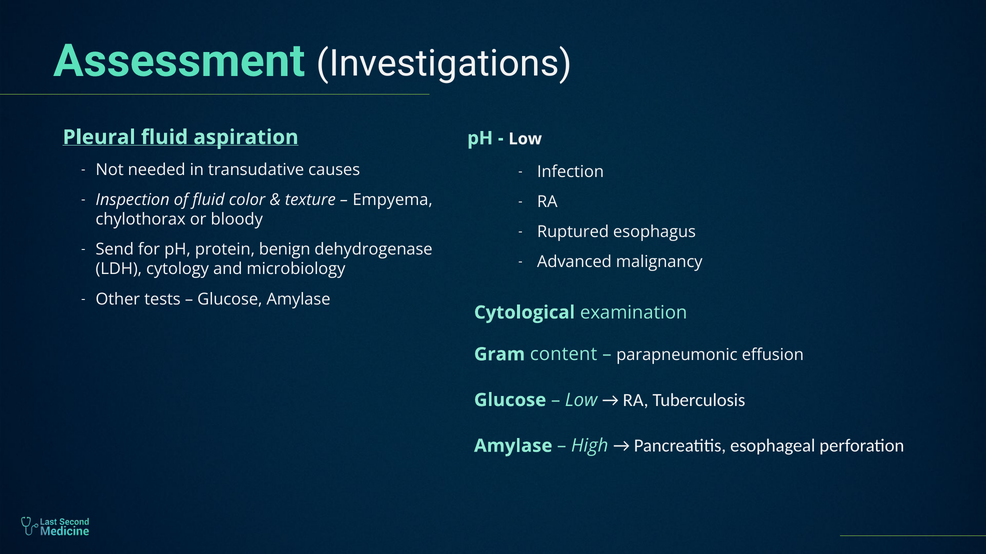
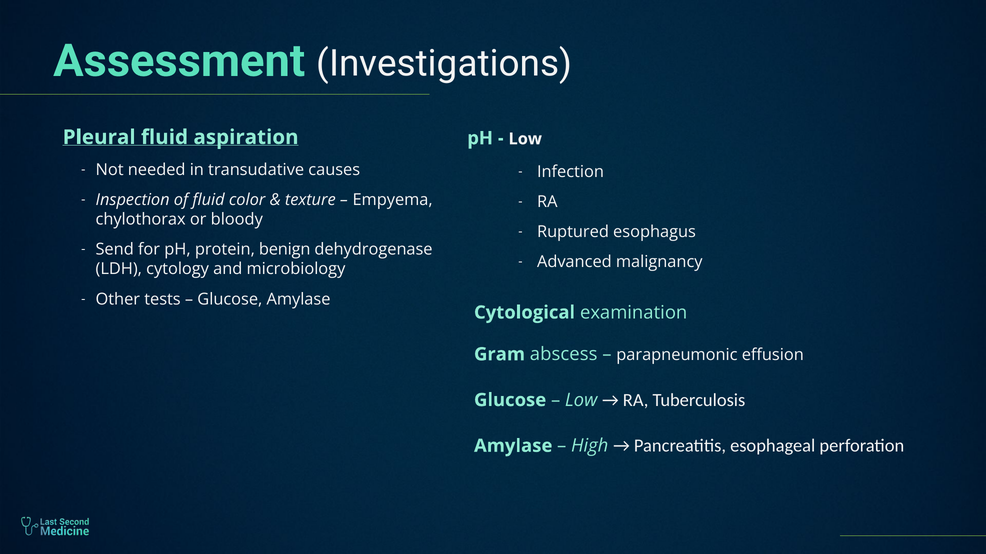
content: content -> abscess (564, 355)
